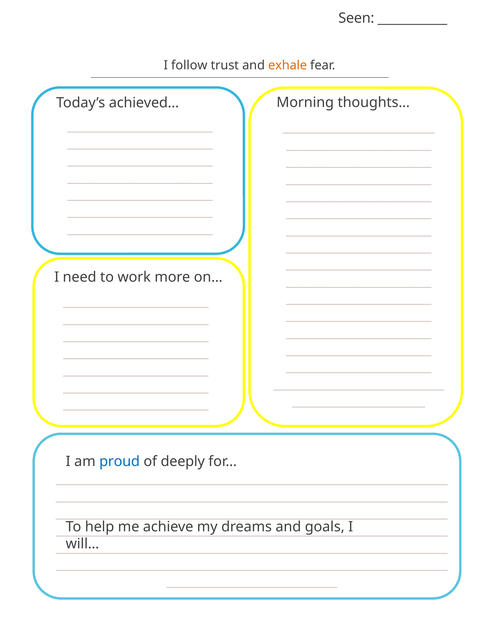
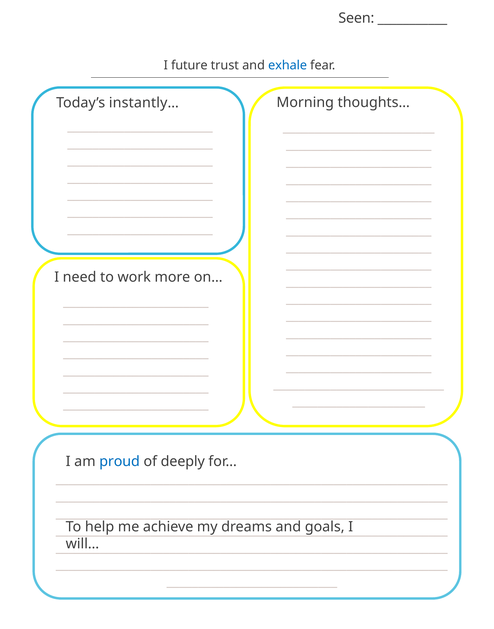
follow: follow -> future (189, 65)
exhale colour: orange -> blue (288, 65)
achieved…: achieved… -> instantly… (144, 103)
